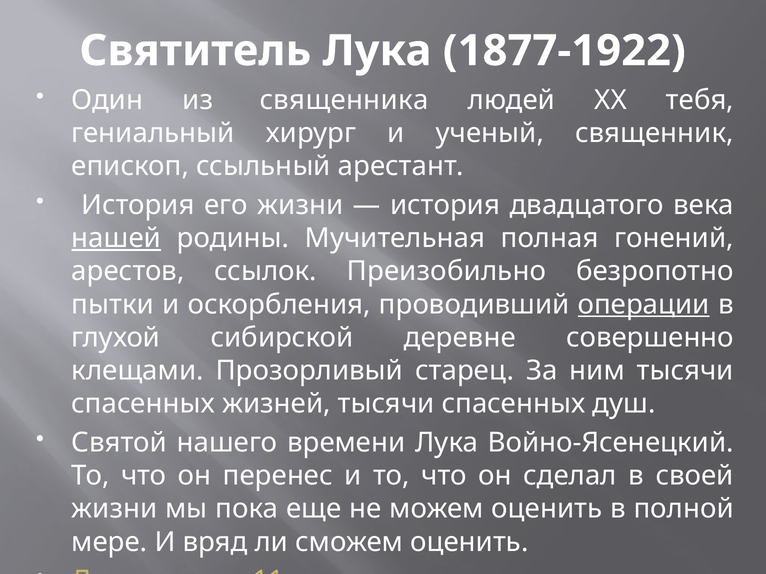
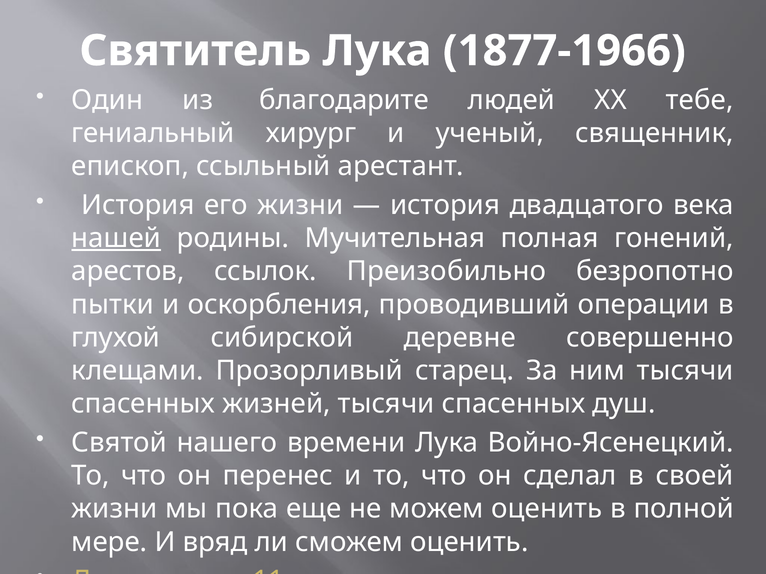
1877-1922: 1877-1922 -> 1877-1966 (564, 51)
священника: священника -> благодарите (344, 100)
тебя: тебя -> тебе (700, 100)
операции underline: present -> none (644, 305)
